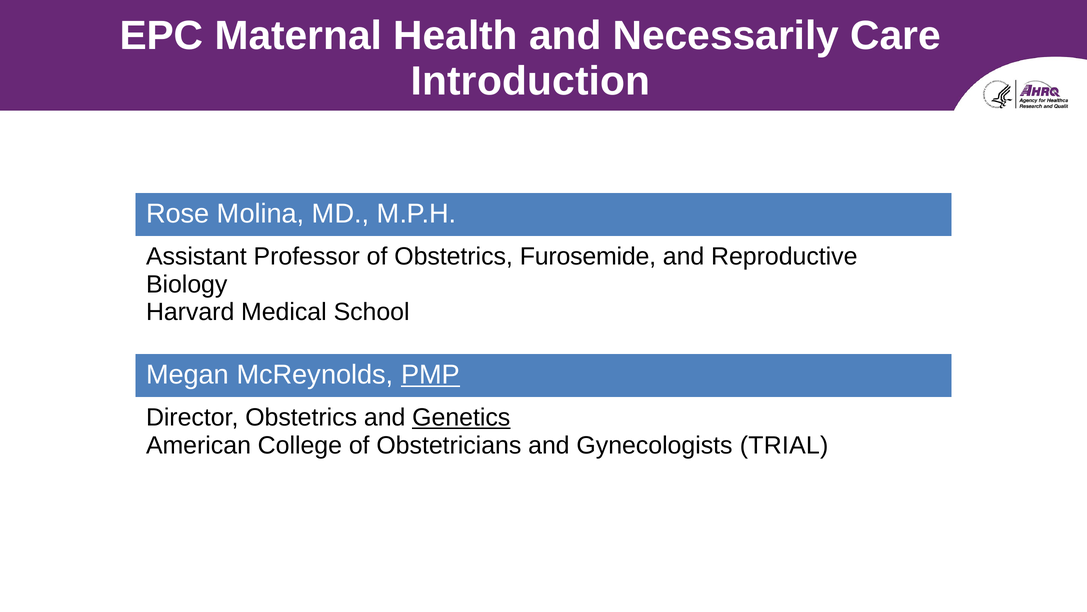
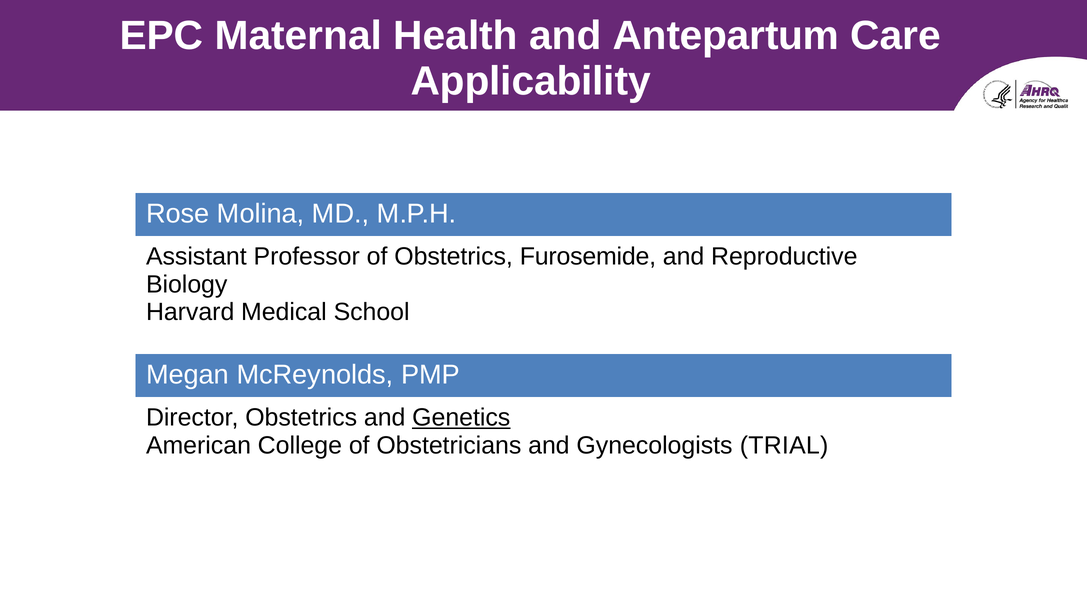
Necessarily: Necessarily -> Antepartum (726, 36)
Introduction: Introduction -> Applicability (531, 81)
PMP underline: present -> none (430, 374)
